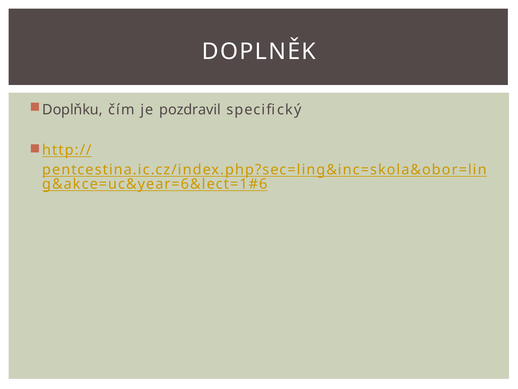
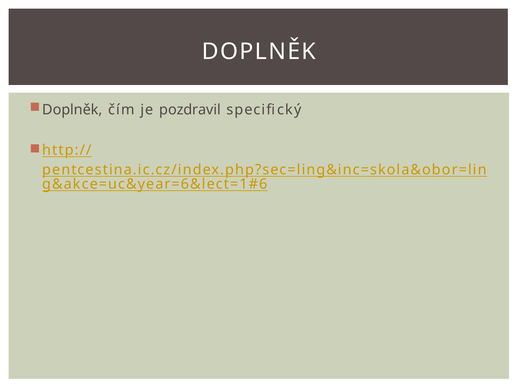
Doplňku: Doplňku -> Doplněk (72, 110)
